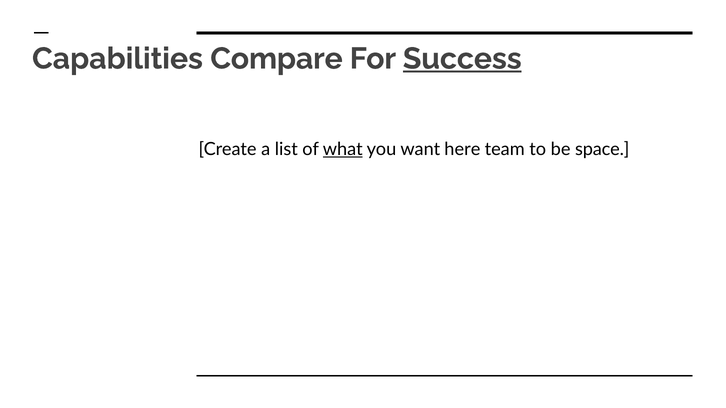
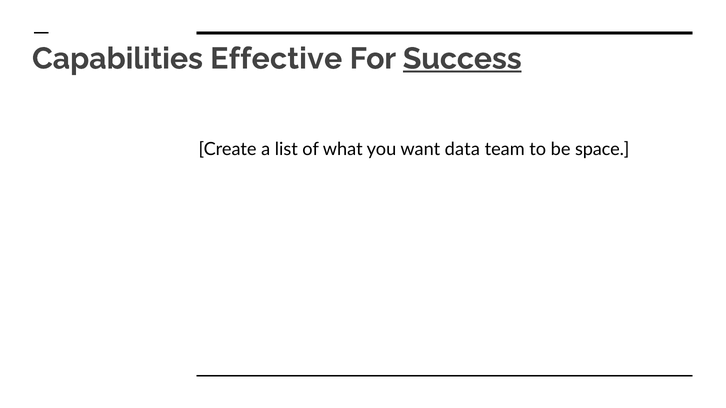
Compare: Compare -> Effective (276, 59)
what underline: present -> none (343, 149)
here: here -> data (462, 149)
